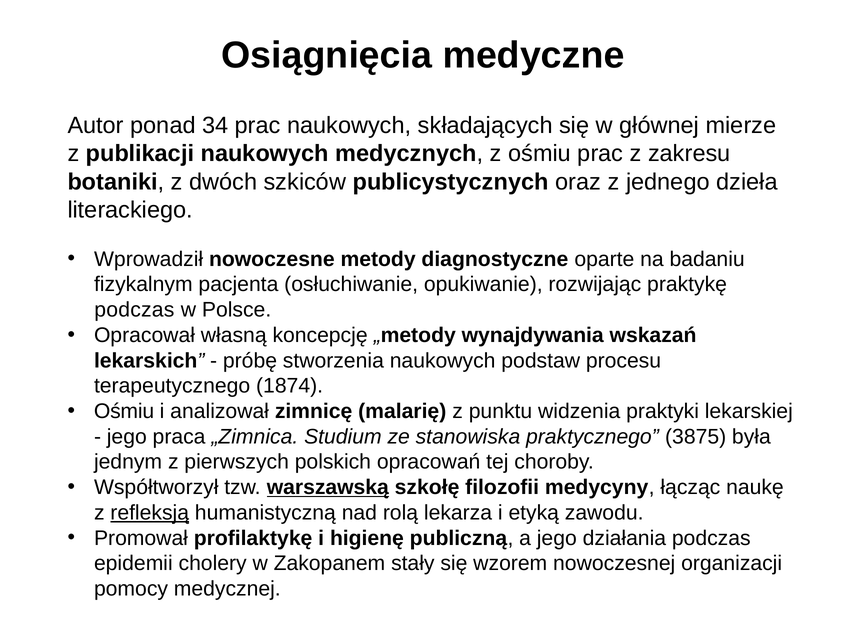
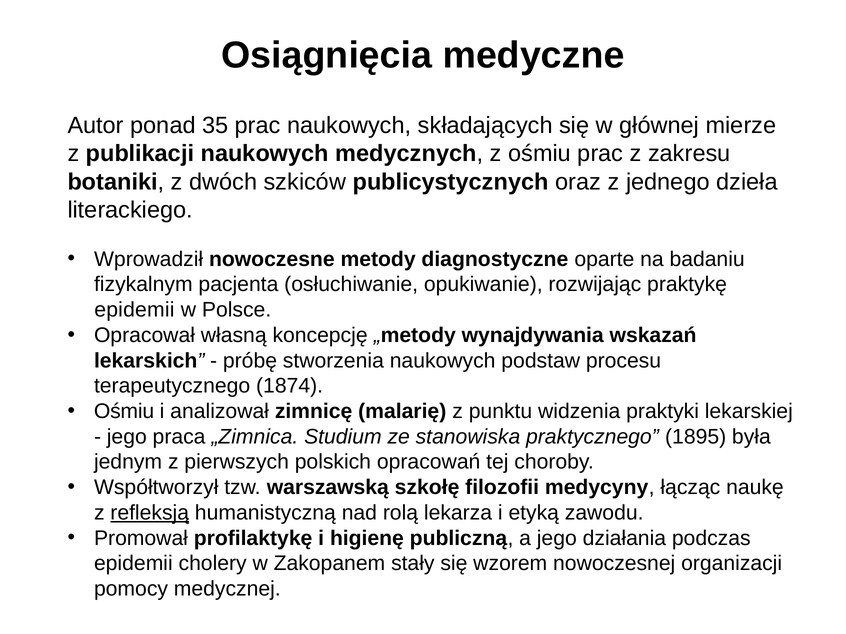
34: 34 -> 35 (215, 126)
podczas: podczas -> epidemii (134, 310)
3875: 3875 -> 1895 (696, 437)
warszawską underline: present -> none (328, 488)
